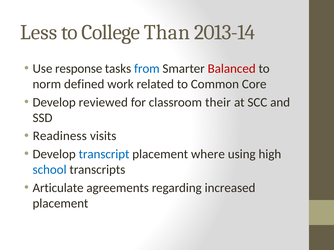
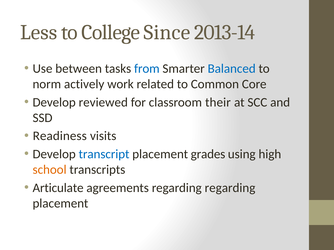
Than: Than -> Since (167, 32)
response: response -> between (79, 69)
Balanced colour: red -> blue (232, 69)
defined: defined -> actively (84, 84)
where: where -> grades (208, 154)
school colour: blue -> orange (50, 170)
regarding increased: increased -> regarding (230, 188)
